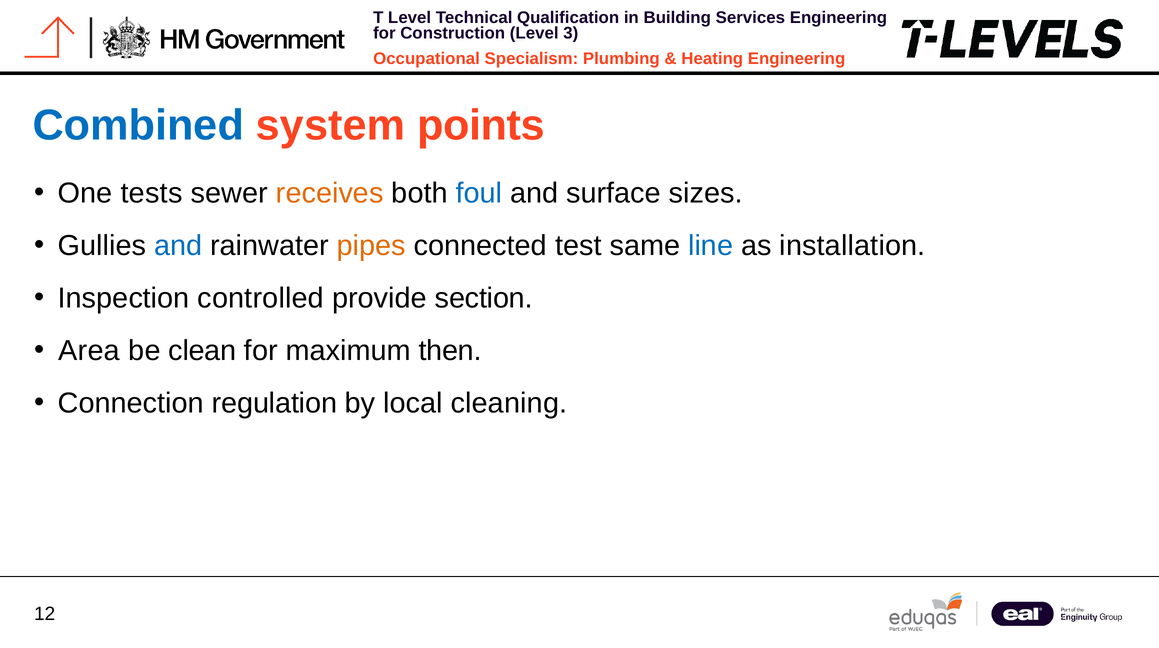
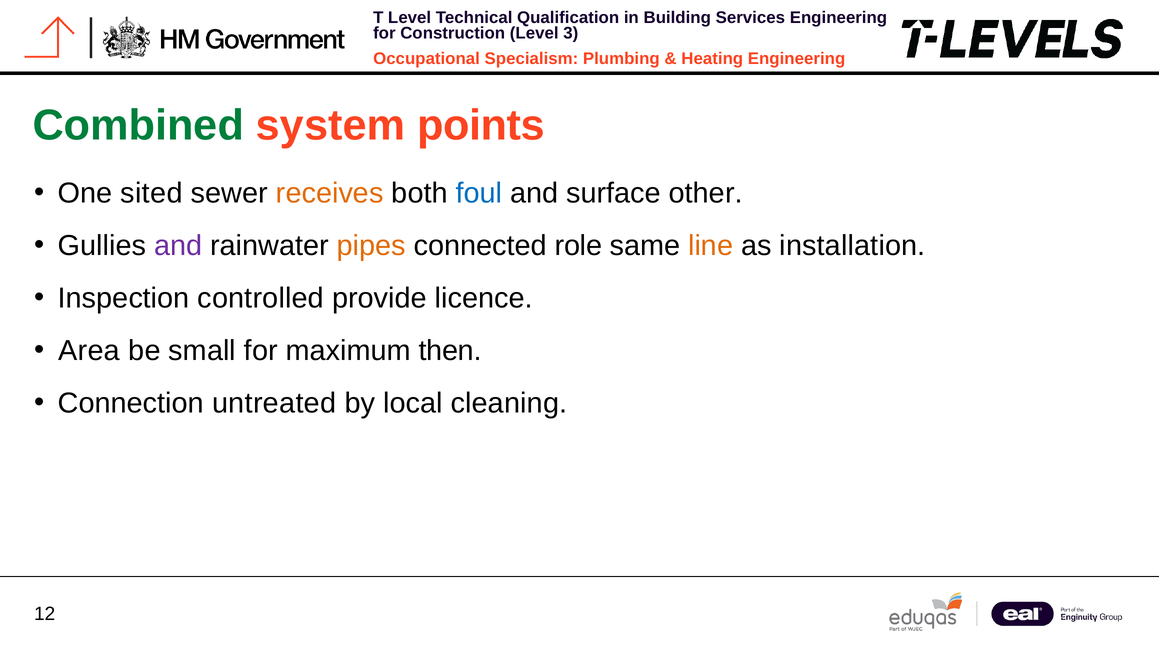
Combined colour: blue -> green (138, 126)
tests: tests -> sited (152, 193)
sizes: sizes -> other (706, 193)
and colour: blue -> purple (178, 246)
test: test -> role (578, 246)
line colour: blue -> orange (711, 246)
section: section -> licence (484, 298)
clean: clean -> small (202, 351)
regulation: regulation -> untreated (274, 403)
